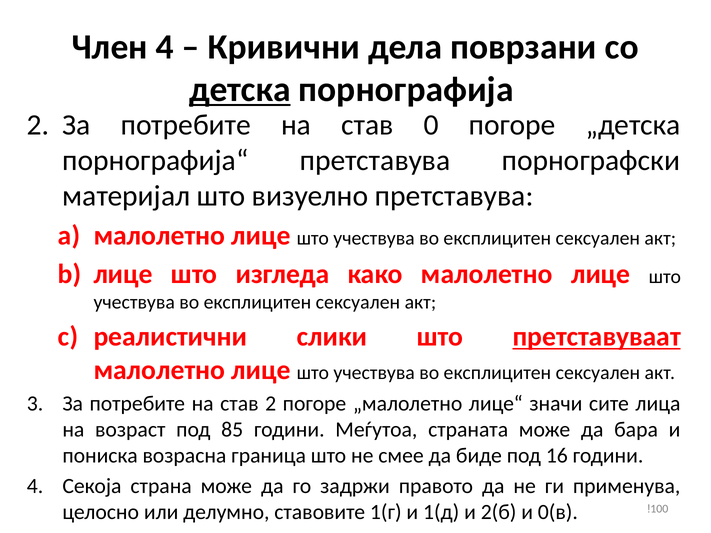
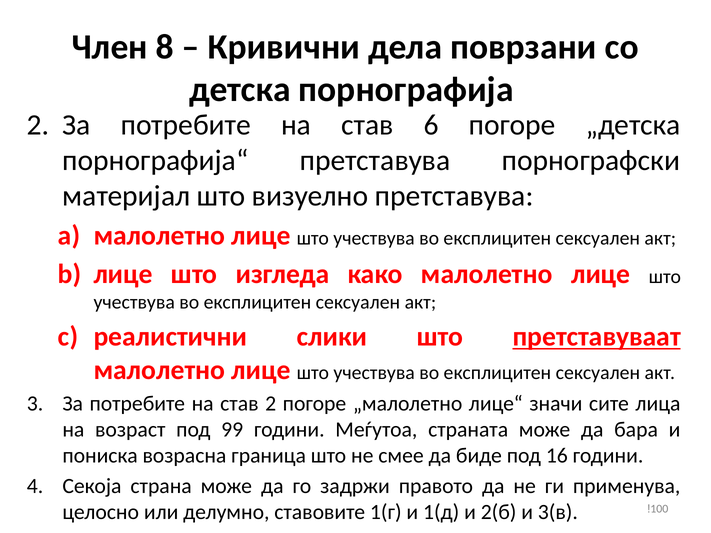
Член 4: 4 -> 8 (165, 47)
детска underline: present -> none (240, 90)
0: 0 -> 6 (431, 125)
85: 85 -> 99 (232, 430)
0(в: 0(в -> 3(в (558, 512)
